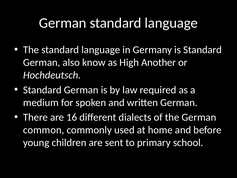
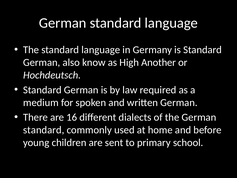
common: common -> standard (44, 130)
